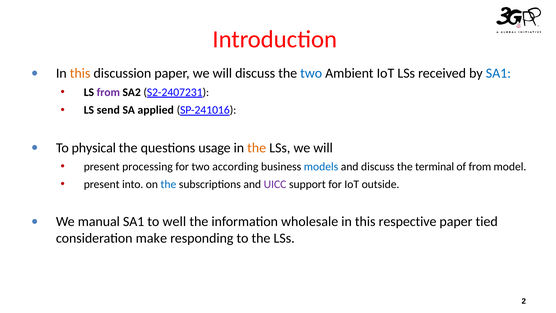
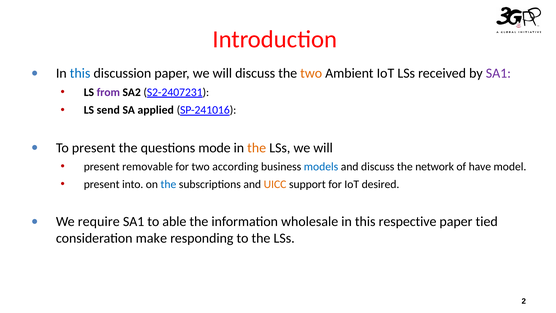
this colour: orange -> blue (80, 73)
two colour: blue -> orange (311, 73)
SA1 colour: blue -> purple (498, 73)
To physical: physical -> present (94, 148)
usage: usage -> mode (215, 148)
processing: processing -> removable (148, 167)
terminal: terminal -> network (435, 167)
of from: from -> have (480, 167)
UICC colour: purple -> orange (275, 184)
outside: outside -> desired (381, 184)
manual: manual -> require (99, 222)
well: well -> able (174, 222)
